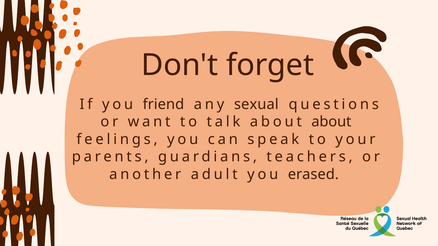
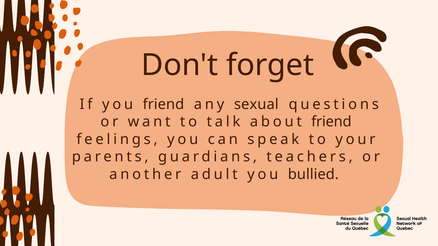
about about: about -> friend (331, 122)
erased: erased -> bullied (313, 175)
